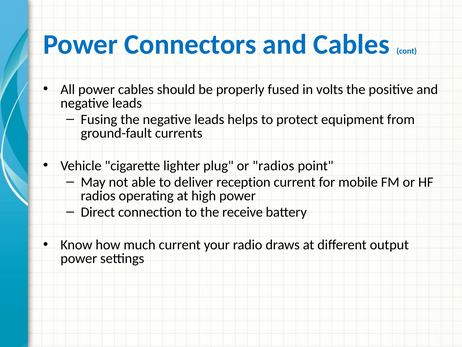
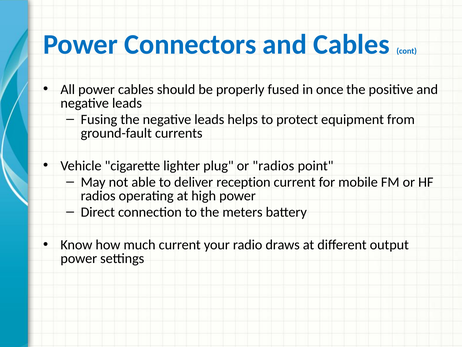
volts: volts -> once (330, 89)
receive: receive -> meters (242, 212)
